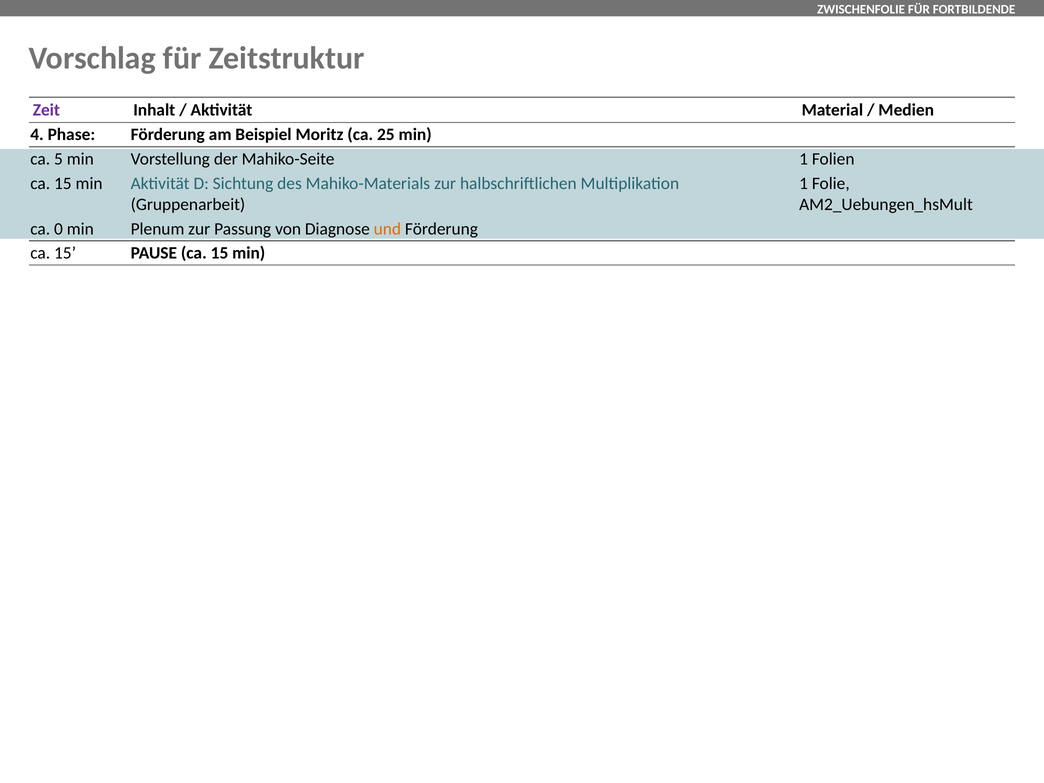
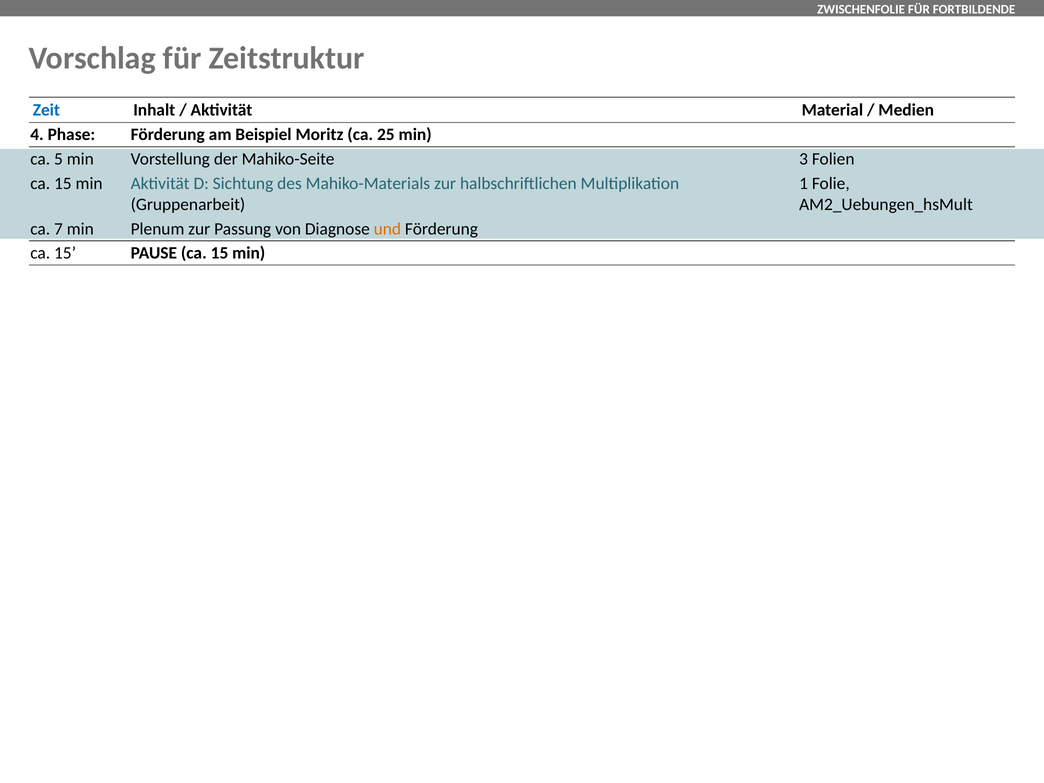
Zeit colour: purple -> blue (46, 110)
Mahiko-Seite 1: 1 -> 3 (804, 159)
0: 0 -> 7 (58, 229)
